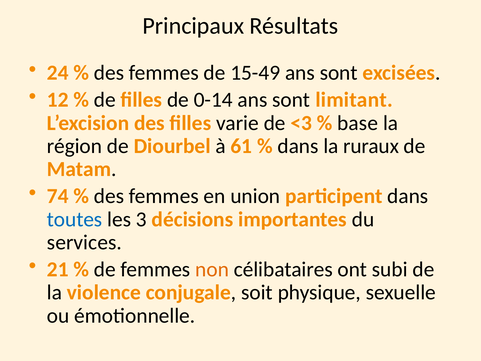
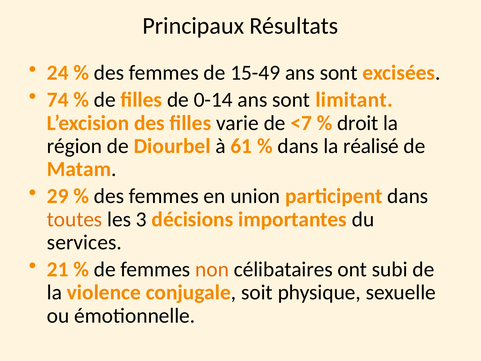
12: 12 -> 74 (58, 100)
<3: <3 -> <7 (301, 123)
base: base -> droit (358, 123)
ruraux: ruraux -> réalisé (371, 146)
74: 74 -> 29 (58, 196)
toutes colour: blue -> orange (75, 219)
